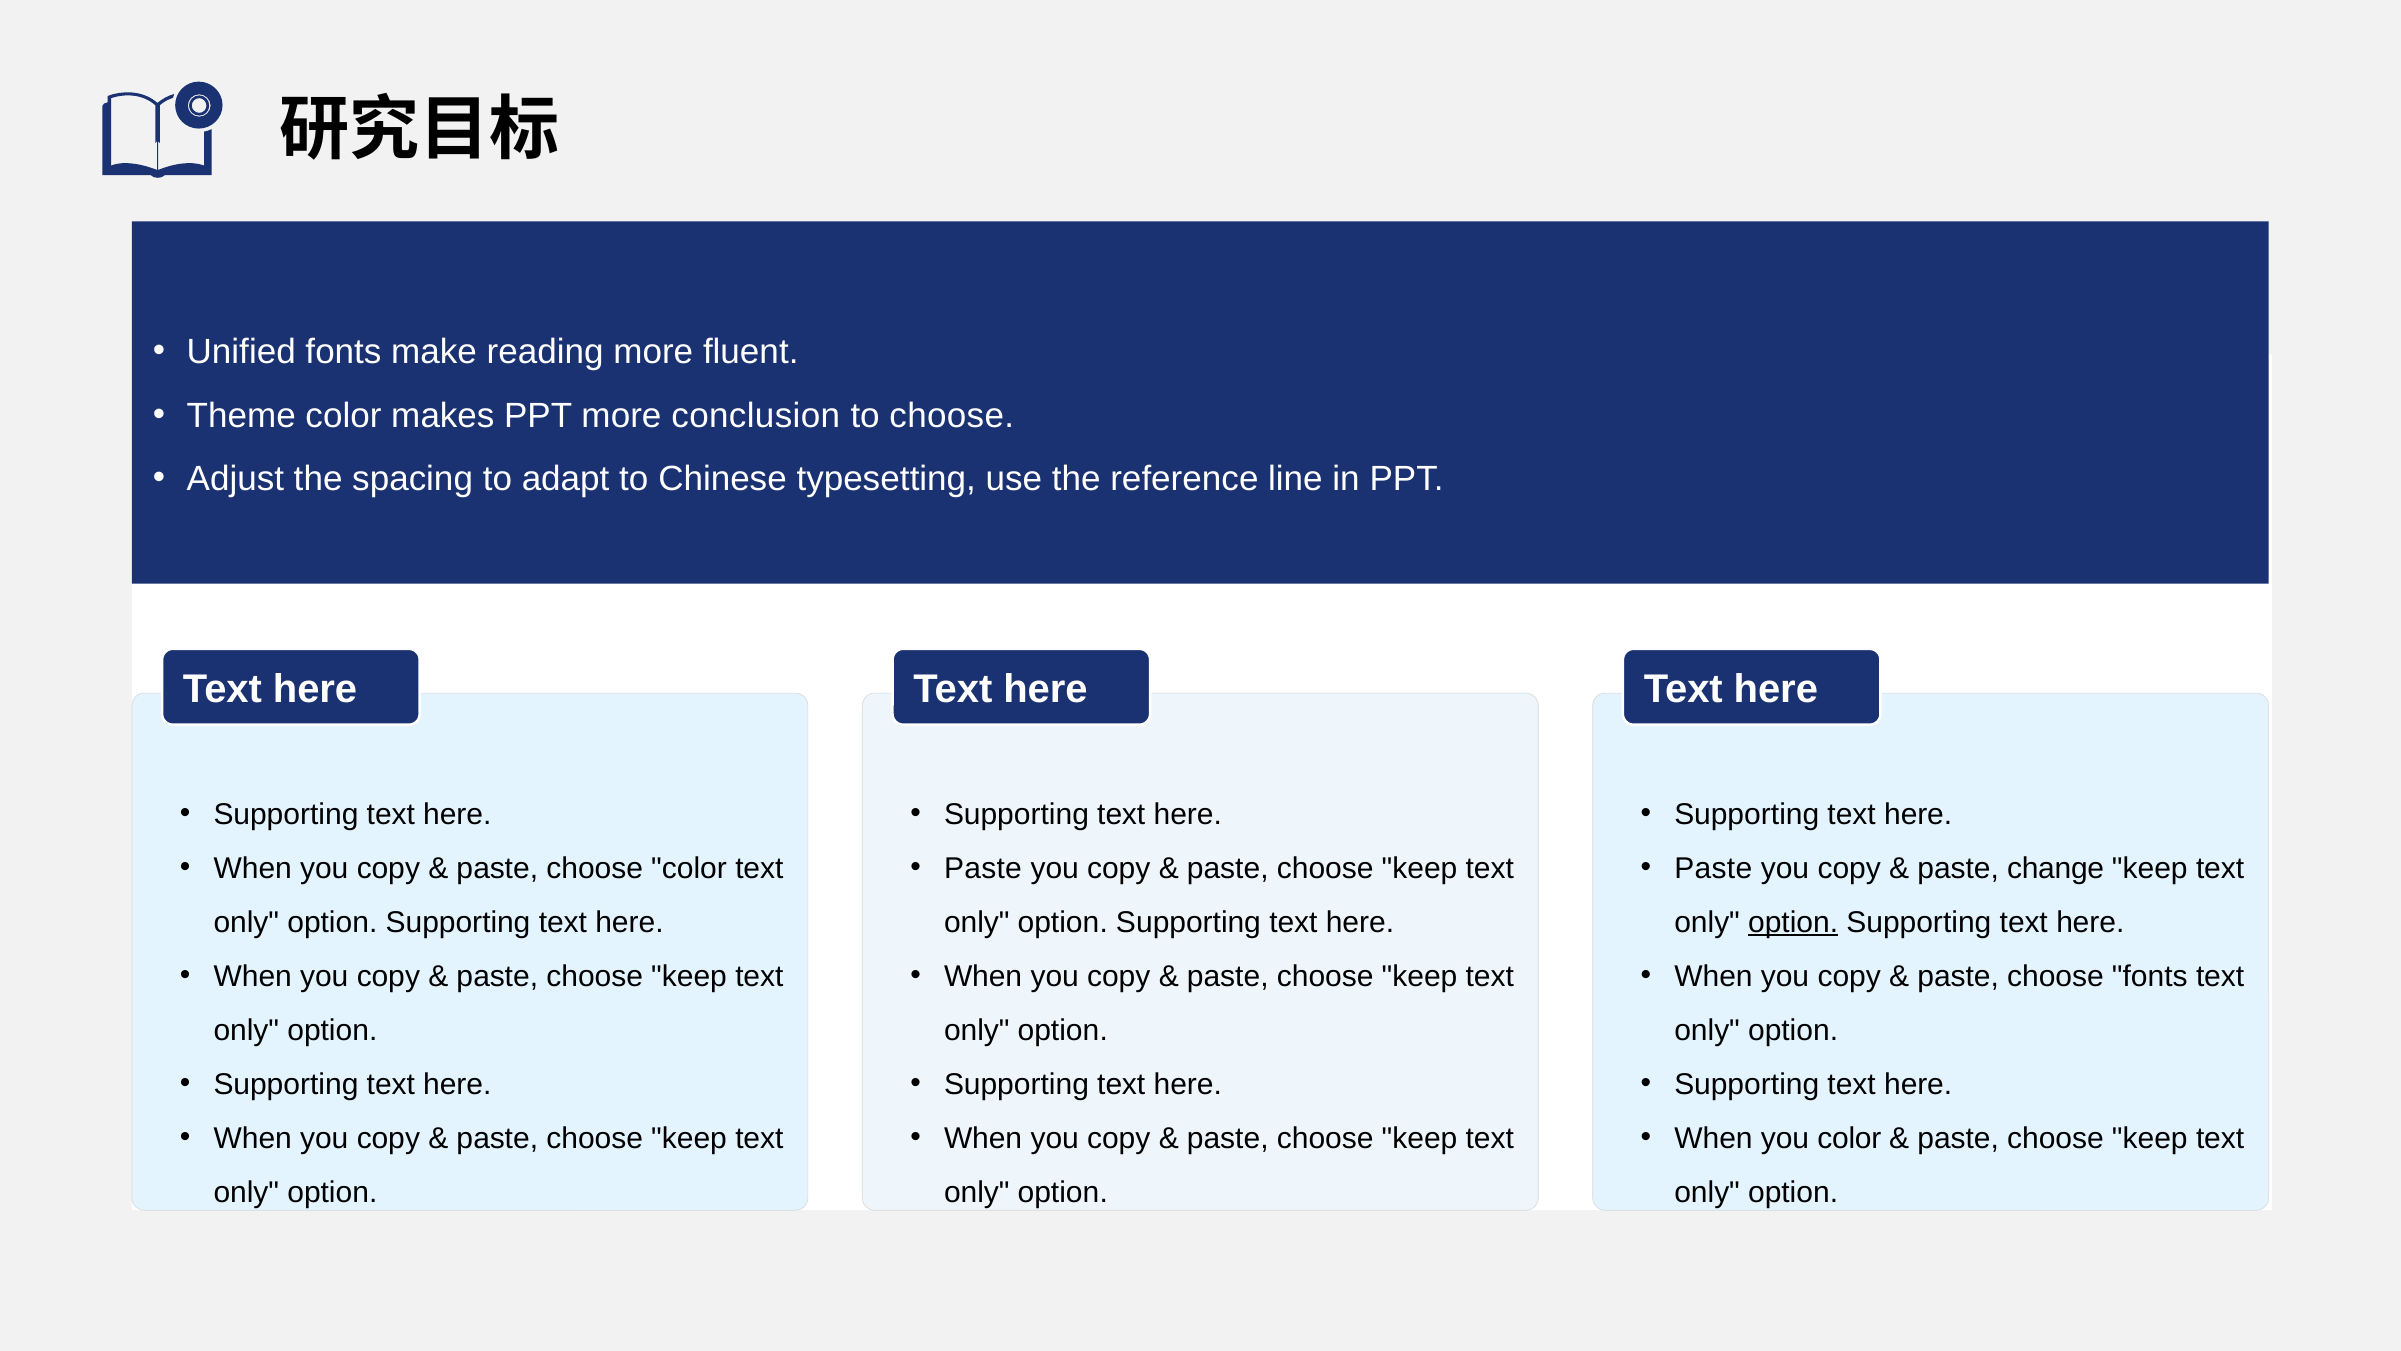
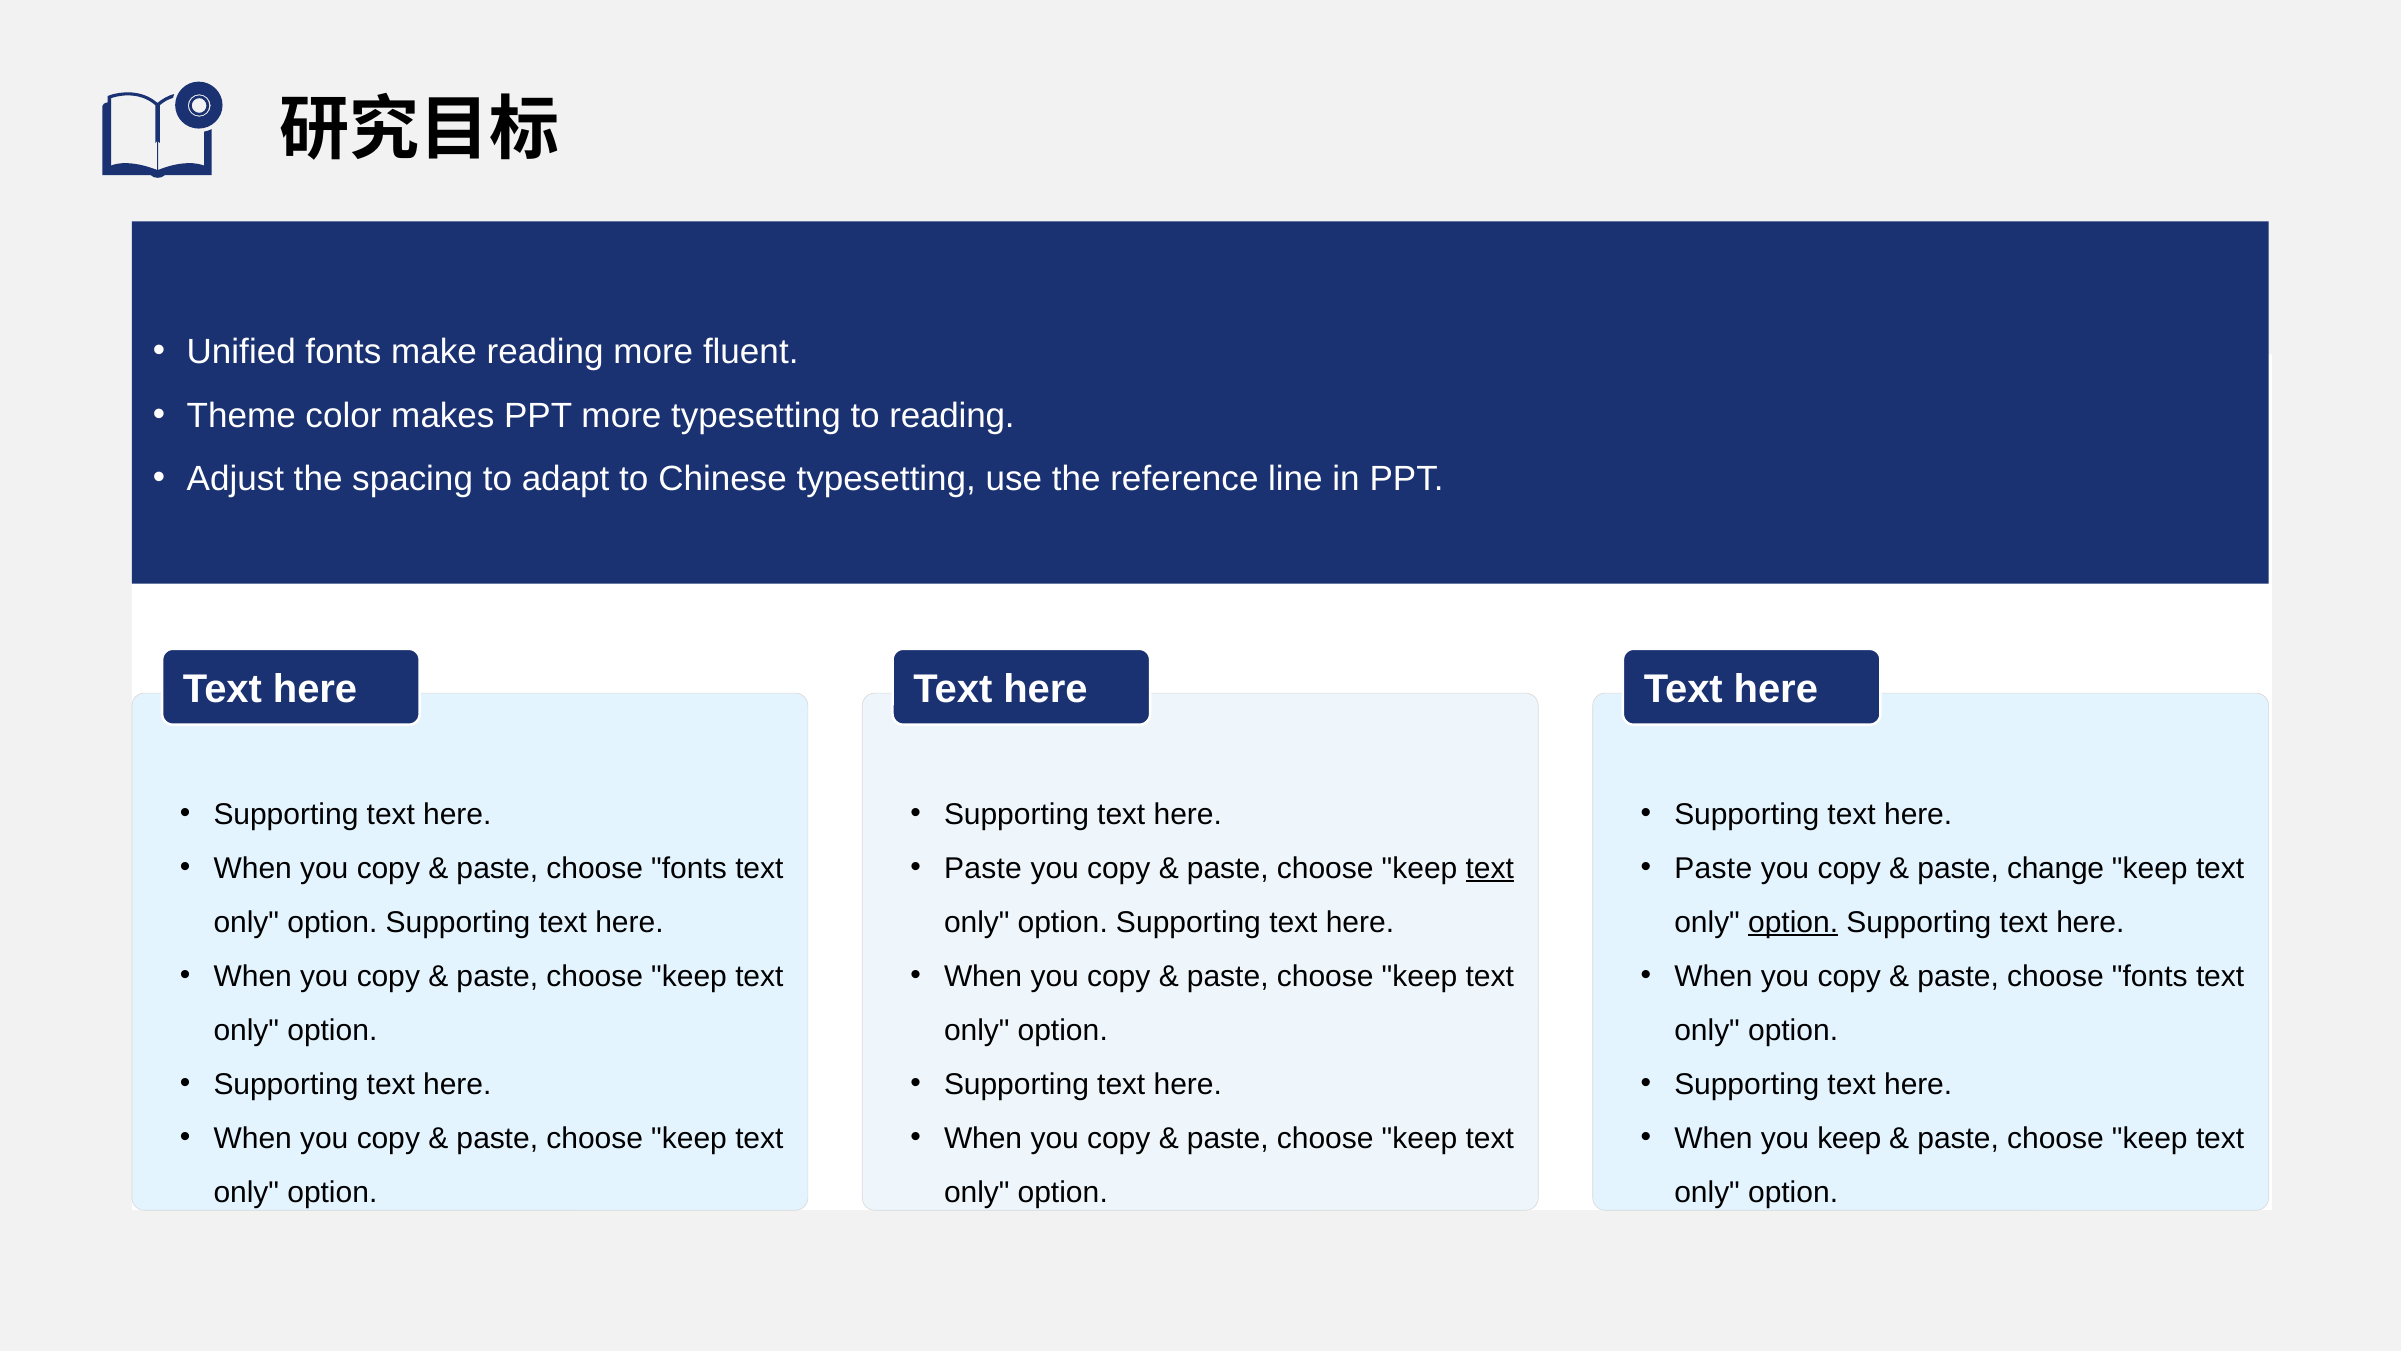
more conclusion: conclusion -> typesetting (756, 415)
to choose: choose -> reading (952, 415)
color: color -> fonts (689, 868)
text underline: none -> present (1490, 868)
you color: color -> keep (1849, 1138)
